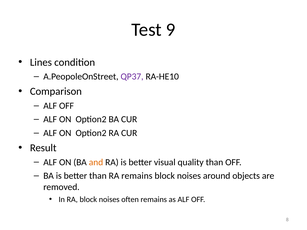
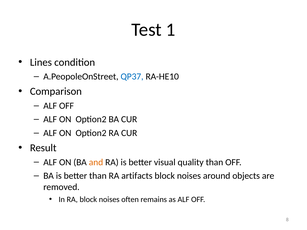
9: 9 -> 1 (171, 30)
QP37 colour: purple -> blue (132, 77)
RA remains: remains -> artifacts (137, 176)
